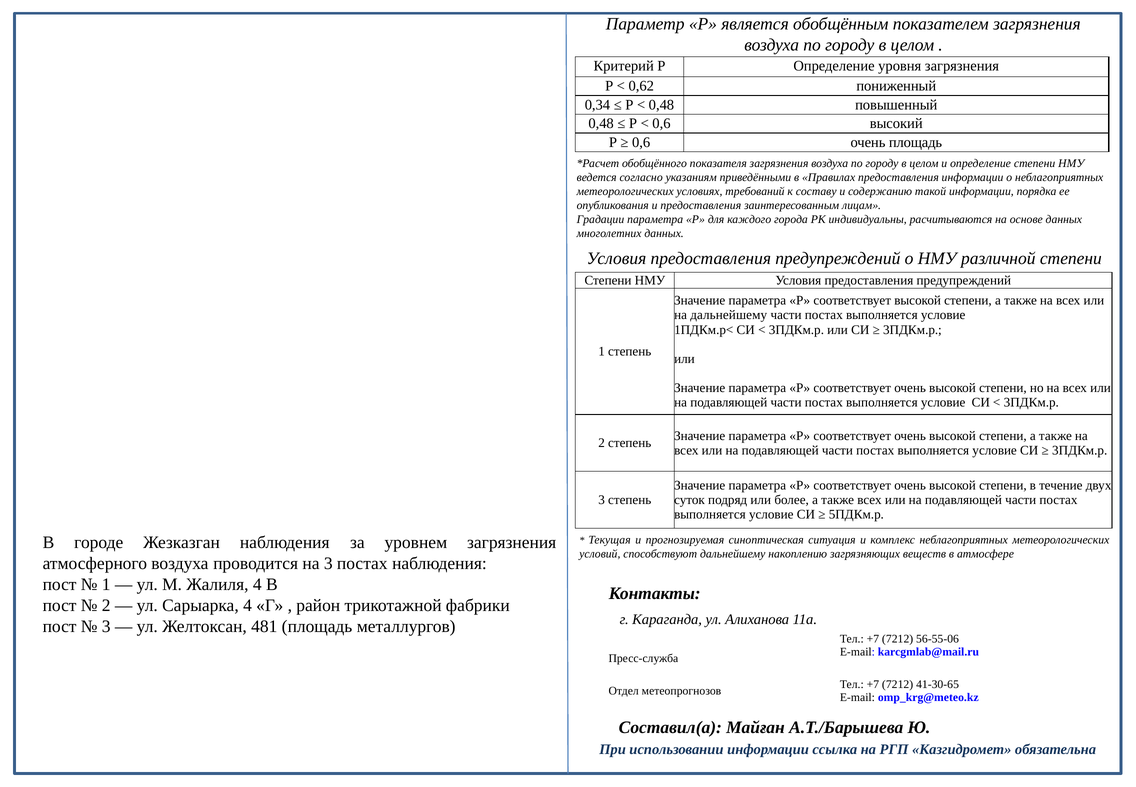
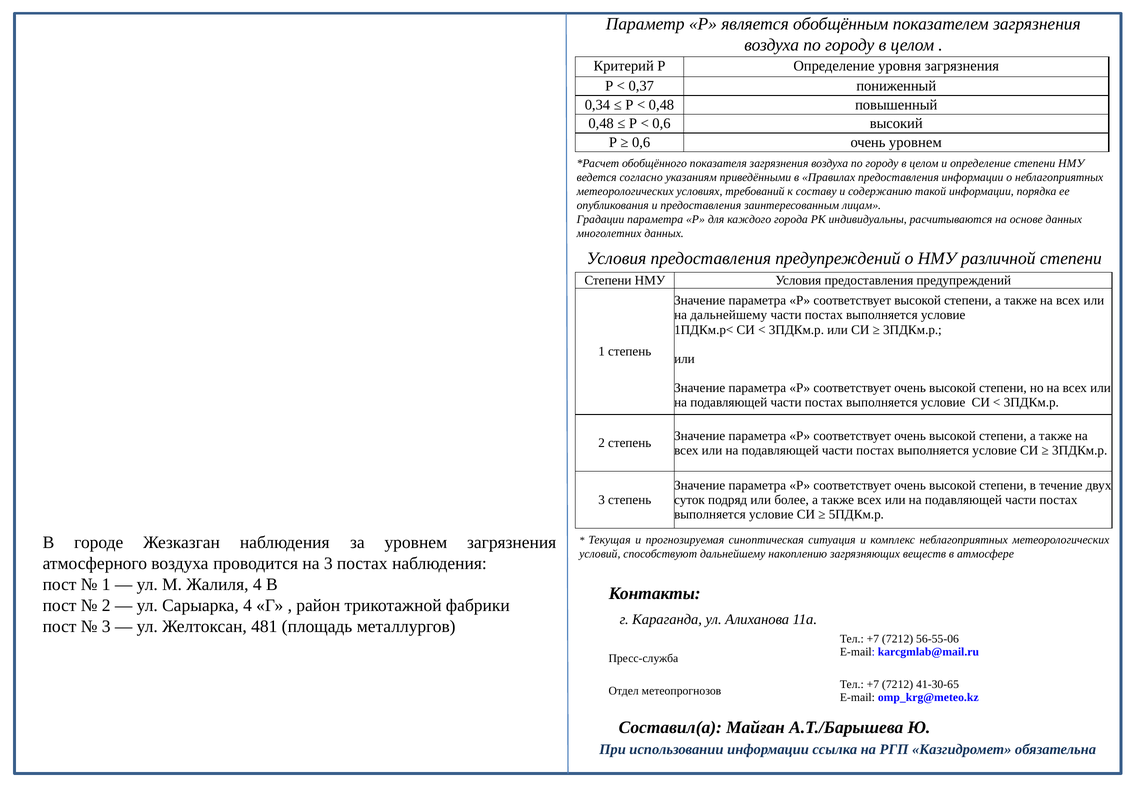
0,62: 0,62 -> 0,37 (641, 86)
очень площадь: площадь -> уровнем (915, 142)
